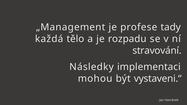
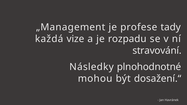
tělo: tělo -> vize (75, 39)
implementaci: implementaci -> plnohodnotné (149, 67)
vystaveni.“: vystaveni.“ -> dosažení.“ (158, 79)
